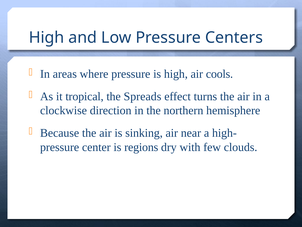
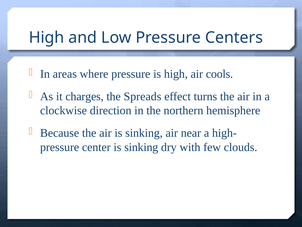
tropical: tropical -> charges (85, 96)
center is regions: regions -> sinking (141, 147)
